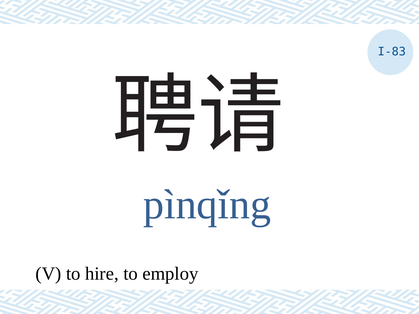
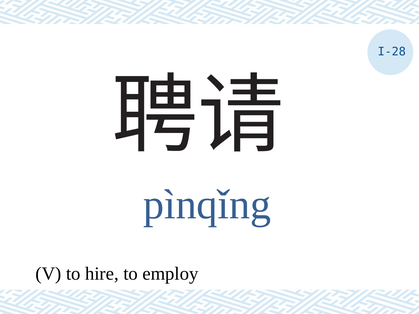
I-83: I-83 -> I-28 (392, 52)
